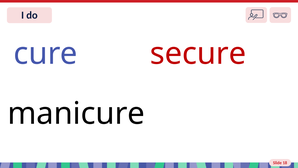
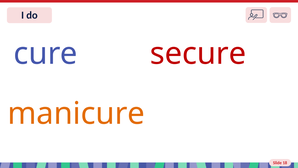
manicure colour: black -> orange (76, 113)
